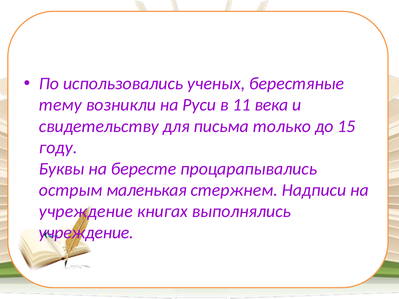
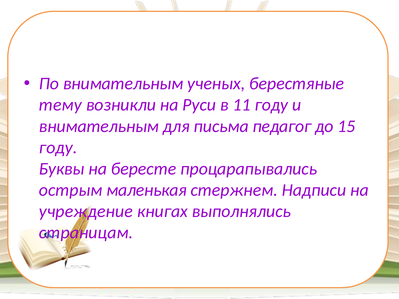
По использовались: использовались -> внимательным (123, 84)
11 века: века -> году (271, 105)
свидетельству: свидетельству -> внимательным (99, 126)
только: только -> педагог (282, 126)
учреждение: учреждение -> страницам (86, 233)
